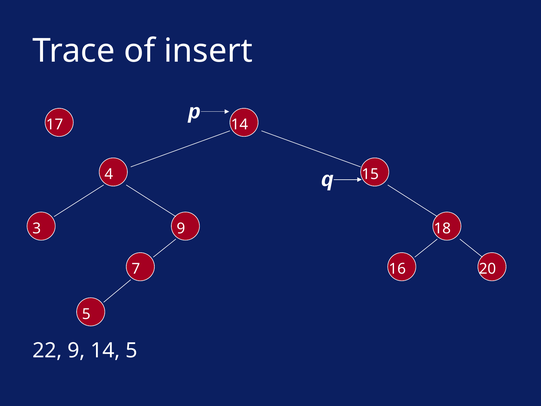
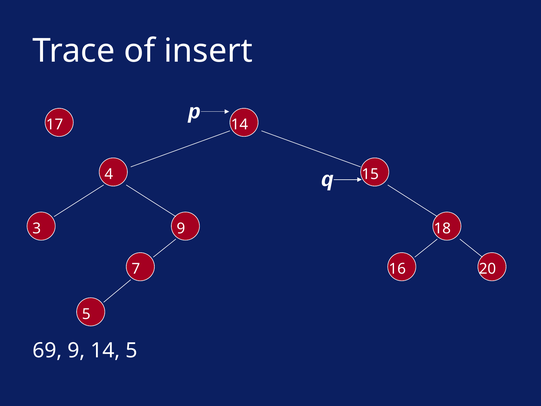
22: 22 -> 69 (47, 350)
